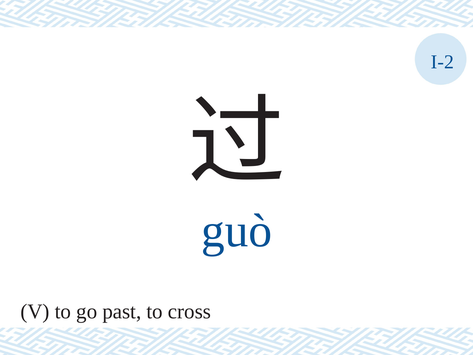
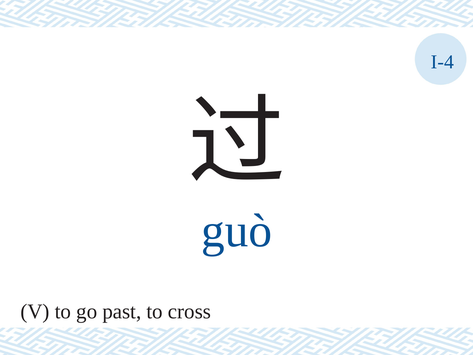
I-2: I-2 -> I-4 (442, 62)
